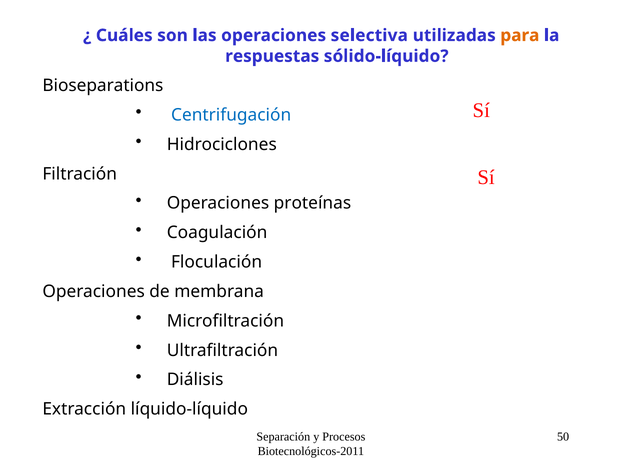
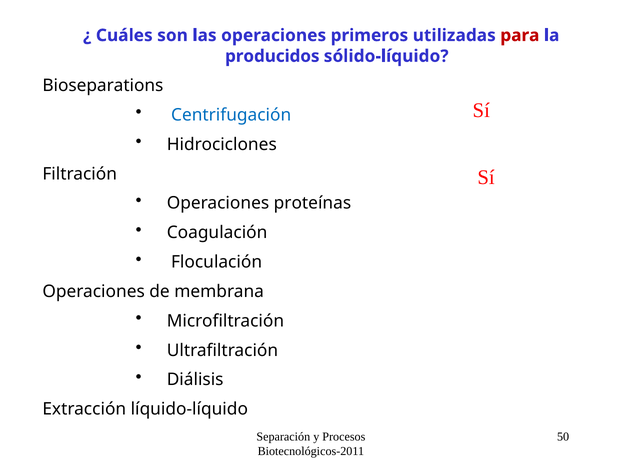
selectiva: selectiva -> primeros (369, 35)
para colour: orange -> red (520, 35)
respuestas: respuestas -> producidos (272, 56)
